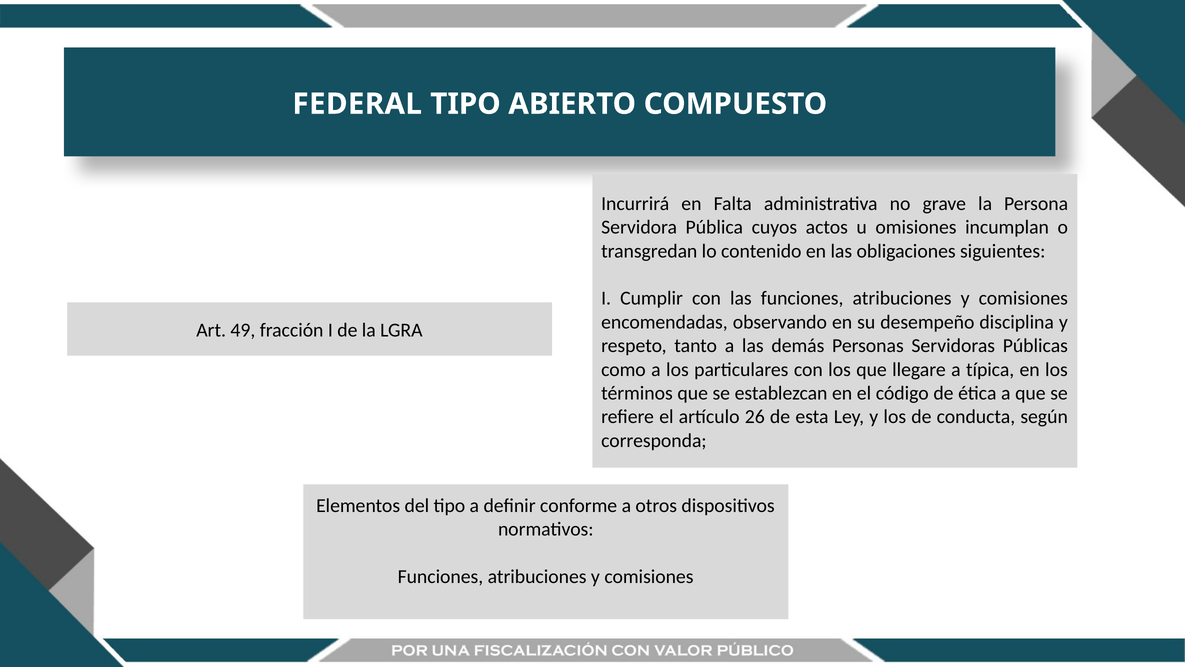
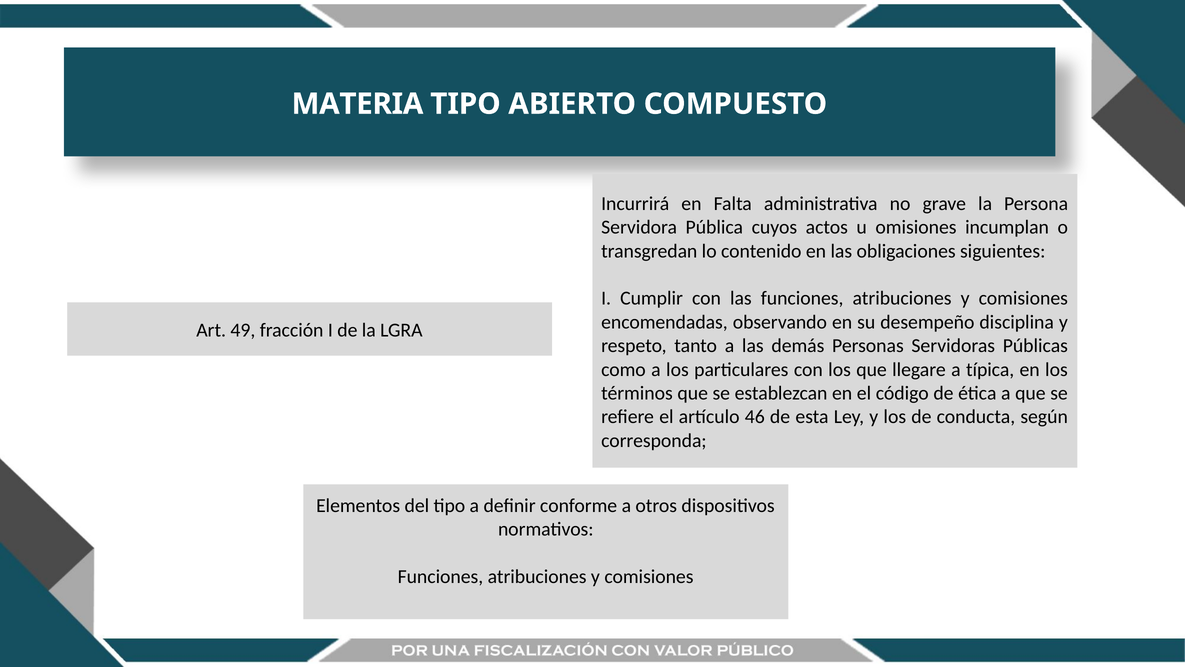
FEDERAL: FEDERAL -> MATERIA (357, 104)
26: 26 -> 46 (755, 417)
